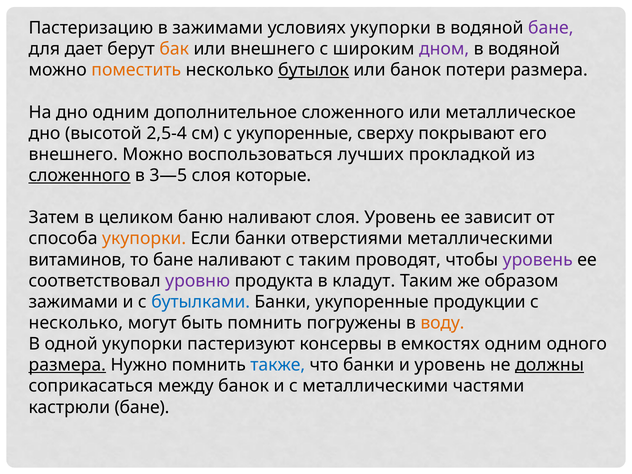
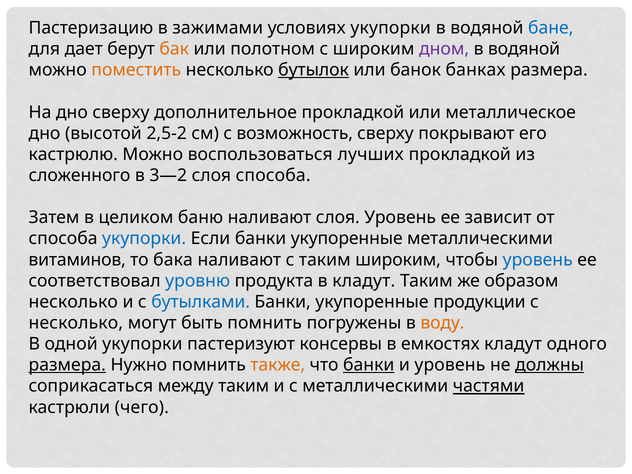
бане colour: purple -> blue (551, 28)
или внешнего: внешнего -> полотном (273, 49)
потери: потери -> банках (476, 70)
дно одним: одним -> сверху (121, 112)
дополнительное сложенного: сложенного -> прокладкой (353, 112)
2,5-4: 2,5-4 -> 2,5-2 (167, 133)
с укупоренные: укупоренные -> возможность (295, 133)
внешнего: внешнего -> кастрюлю (73, 154)
сложенного underline: present -> none (79, 175)
3—5: 3—5 -> 3—2 (168, 175)
слоя которые: которые -> способа (273, 175)
укупорки colour: orange -> blue (144, 239)
Если банки отверстиями: отверстиями -> укупоренные (347, 239)
то бане: бане -> бака (173, 260)
таким проводят: проводят -> широким (398, 260)
уровень colour: purple -> blue (538, 260)
уровню colour: purple -> blue (198, 281)
зажимами: зажимами -> несколько (73, 302)
емкостях одним: одним -> кладут (513, 344)
также colour: blue -> orange (278, 365)
банки underline: none -> present (369, 365)
между банок: банок -> таким (244, 386)
частями underline: none -> present (489, 386)
кастрюли бане: бане -> чего (142, 407)
